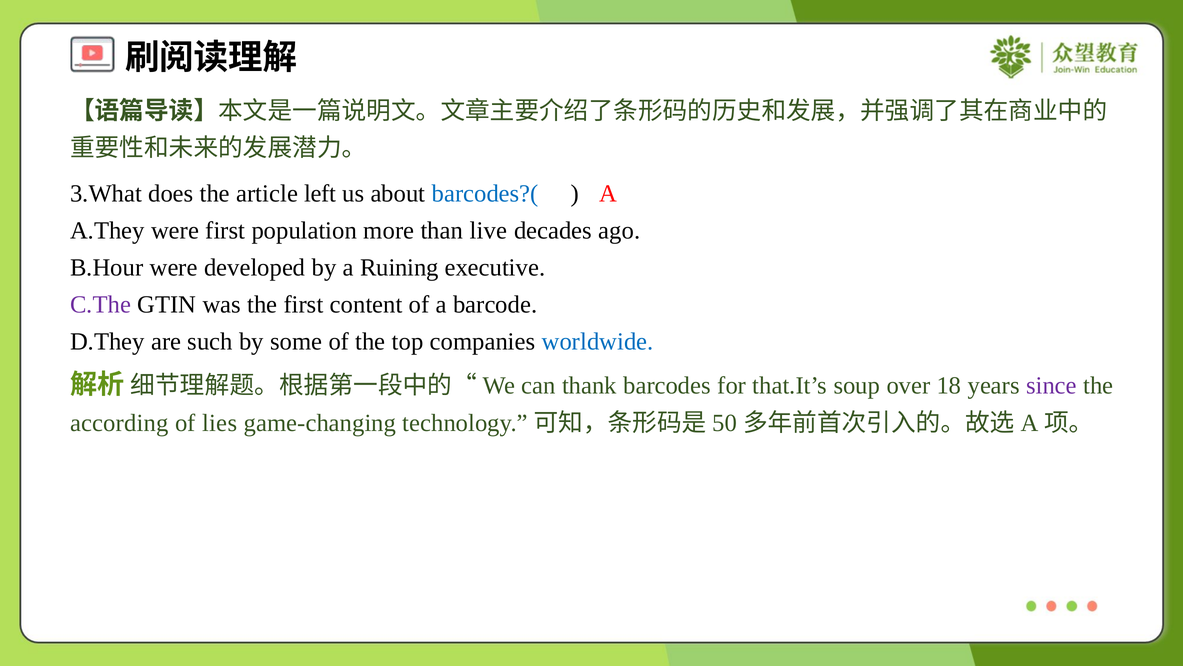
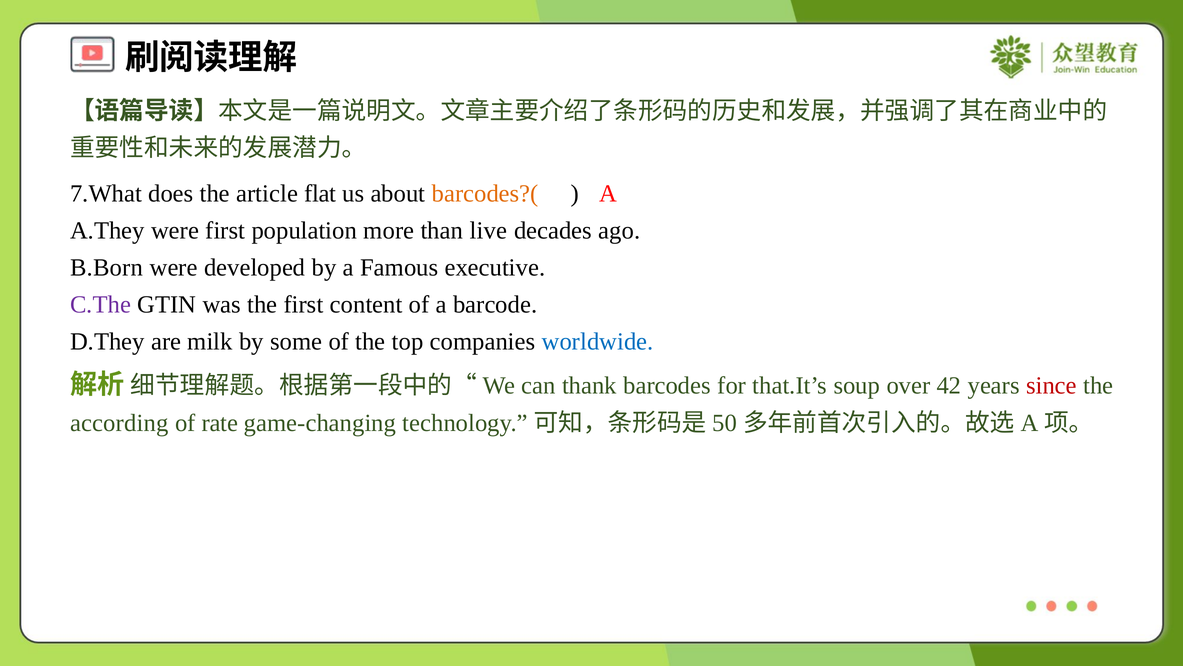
3.What: 3.What -> 7.What (106, 194)
left: left -> flat (320, 194)
barcodes?( colour: blue -> orange (485, 194)
B.Hour: B.Hour -> B.Born (107, 268)
Ruining: Ruining -> Famous (399, 268)
such: such -> milk (210, 341)
18: 18 -> 42 (949, 385)
since colour: purple -> red (1052, 385)
lies: lies -> rate (220, 423)
